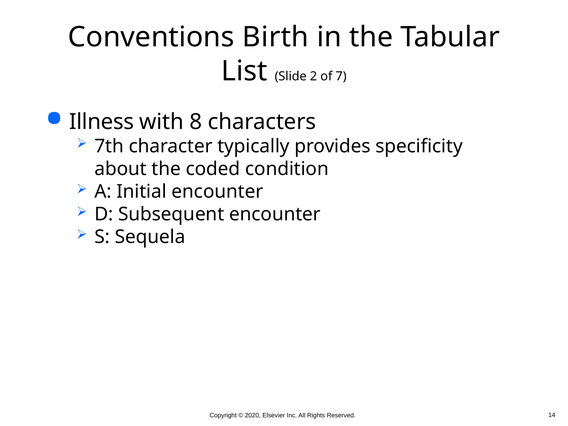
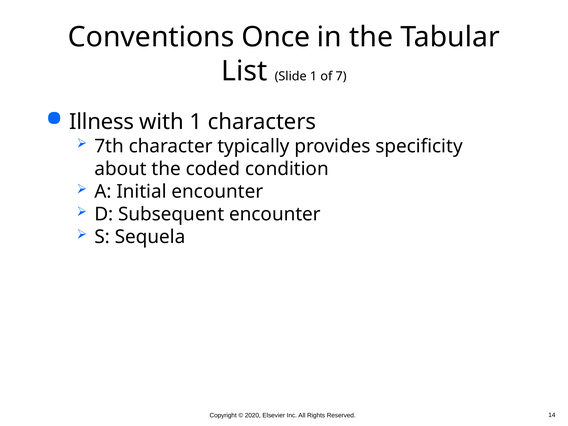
Birth: Birth -> Once (276, 37)
Slide 2: 2 -> 1 (313, 76)
with 8: 8 -> 1 (196, 122)
